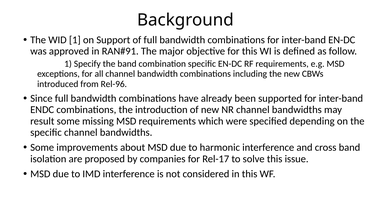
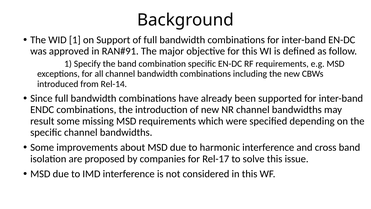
Rel-96: Rel-96 -> Rel-14 (114, 84)
